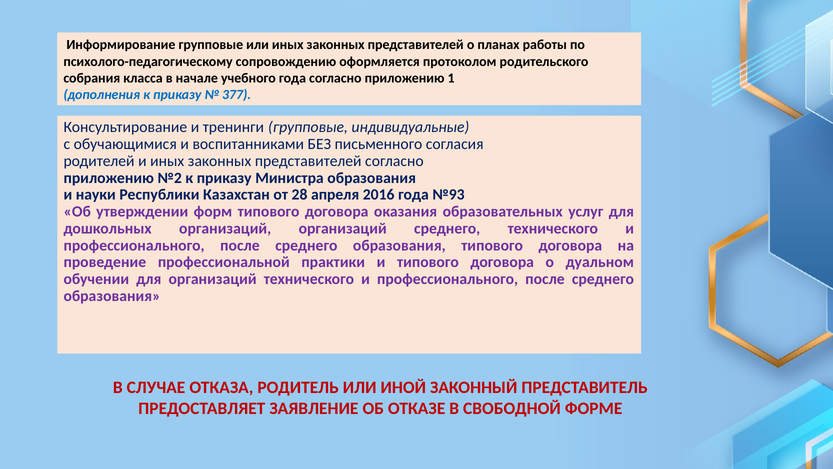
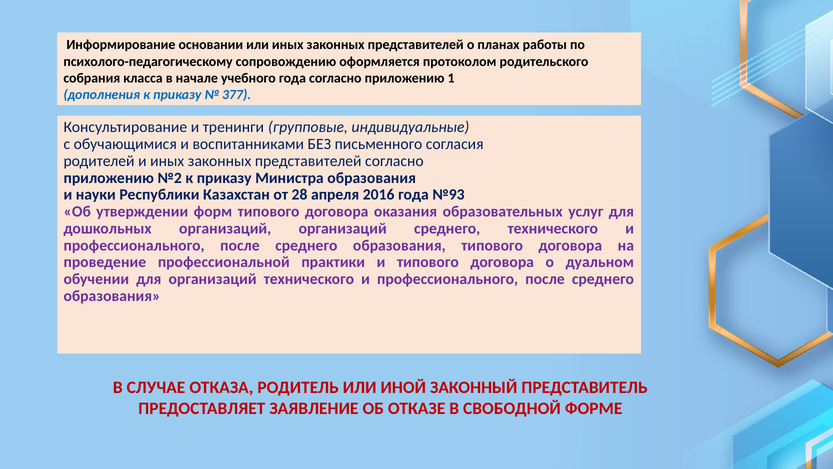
Информирование групповые: групповые -> основании (211, 45)
